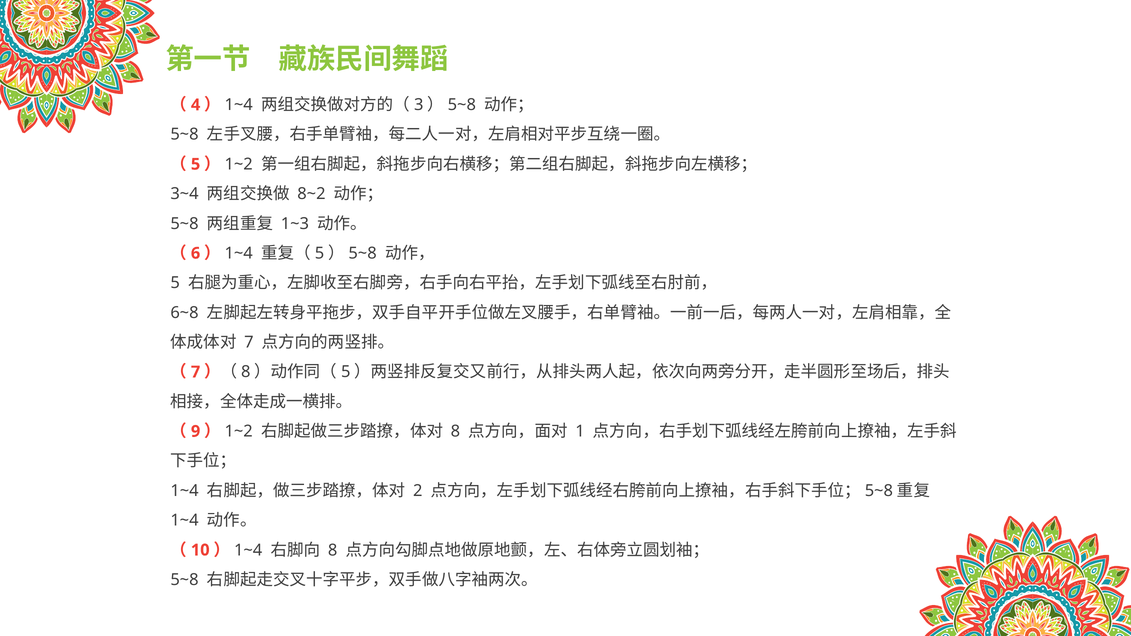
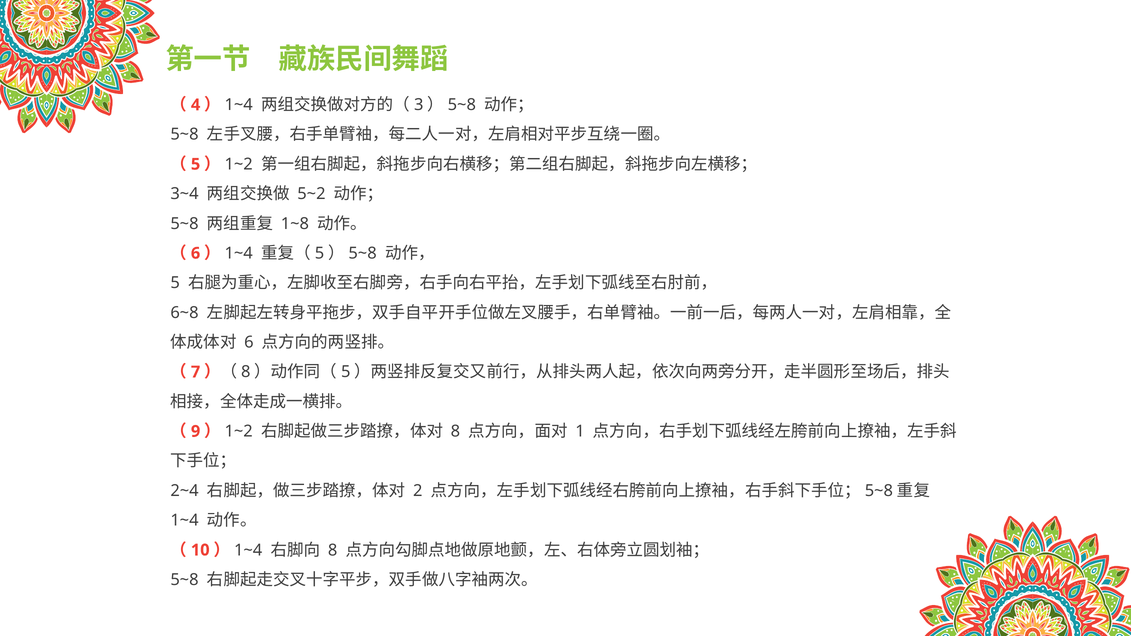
8~2: 8~2 -> 5~2 (311, 194)
1~3: 1~3 -> 1~8 (295, 224)
7: 7 -> 6 (249, 342)
1~4: 1~4 -> 2~4 (185, 491)
